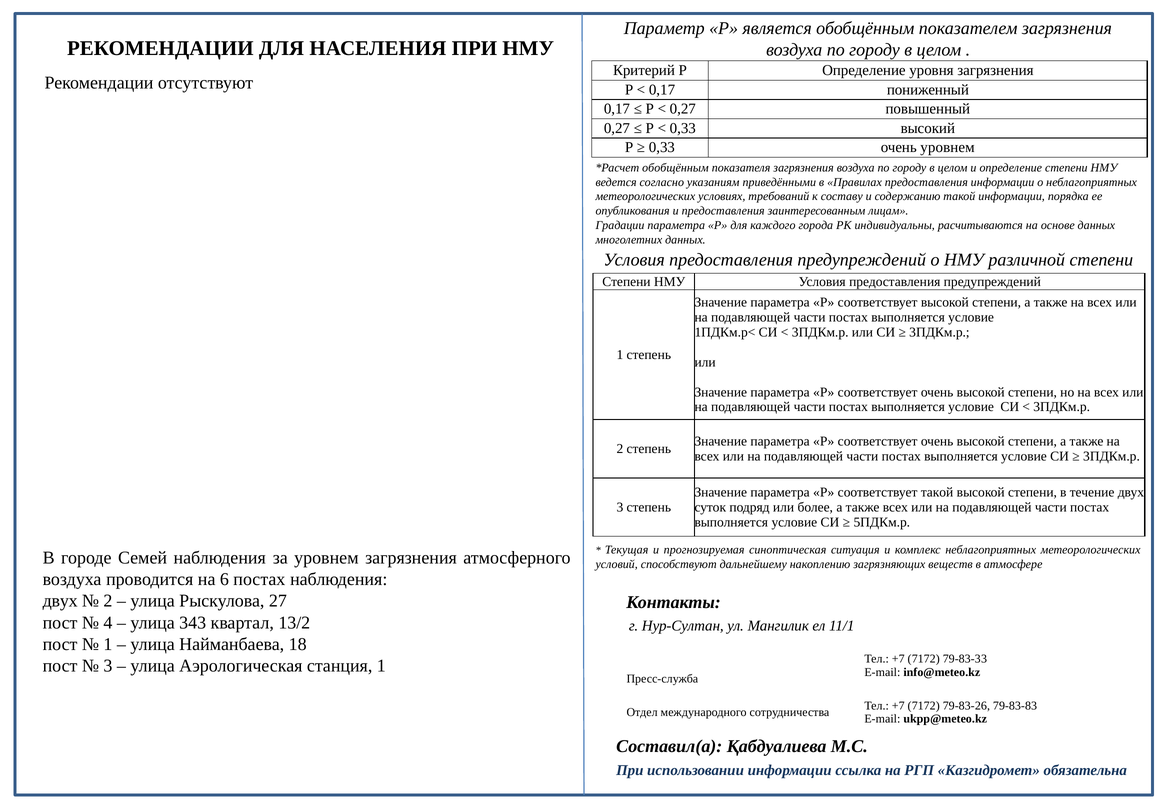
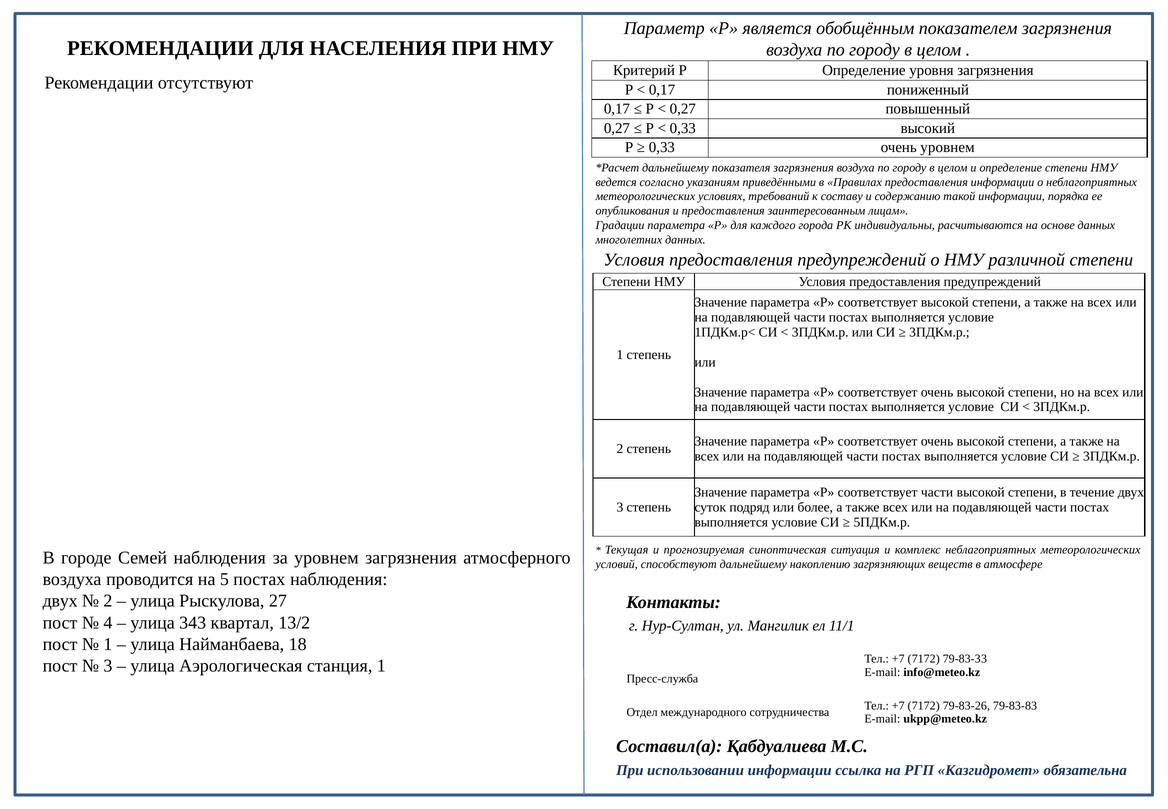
обобщённым: обобщённым -> дальнейшему (676, 168)
соответствует такой: такой -> части (937, 492)
6: 6 -> 5 (224, 579)
